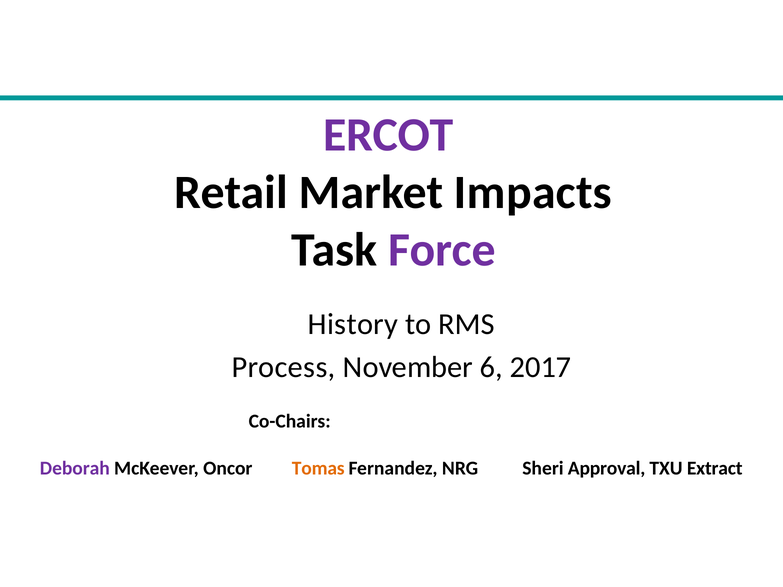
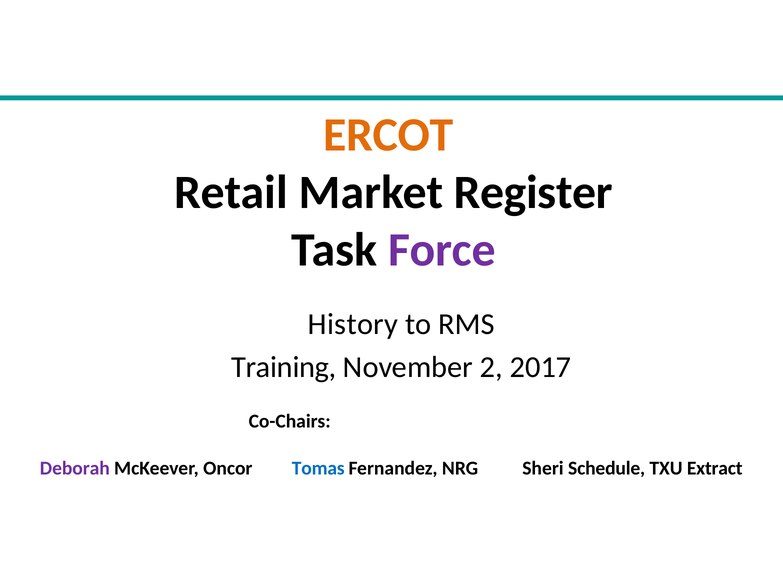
ERCOT colour: purple -> orange (388, 135)
Impacts: Impacts -> Register (533, 193)
Process: Process -> Training (284, 367)
6: 6 -> 2 (491, 367)
Tomas colour: orange -> blue (318, 469)
Approval: Approval -> Schedule (607, 469)
